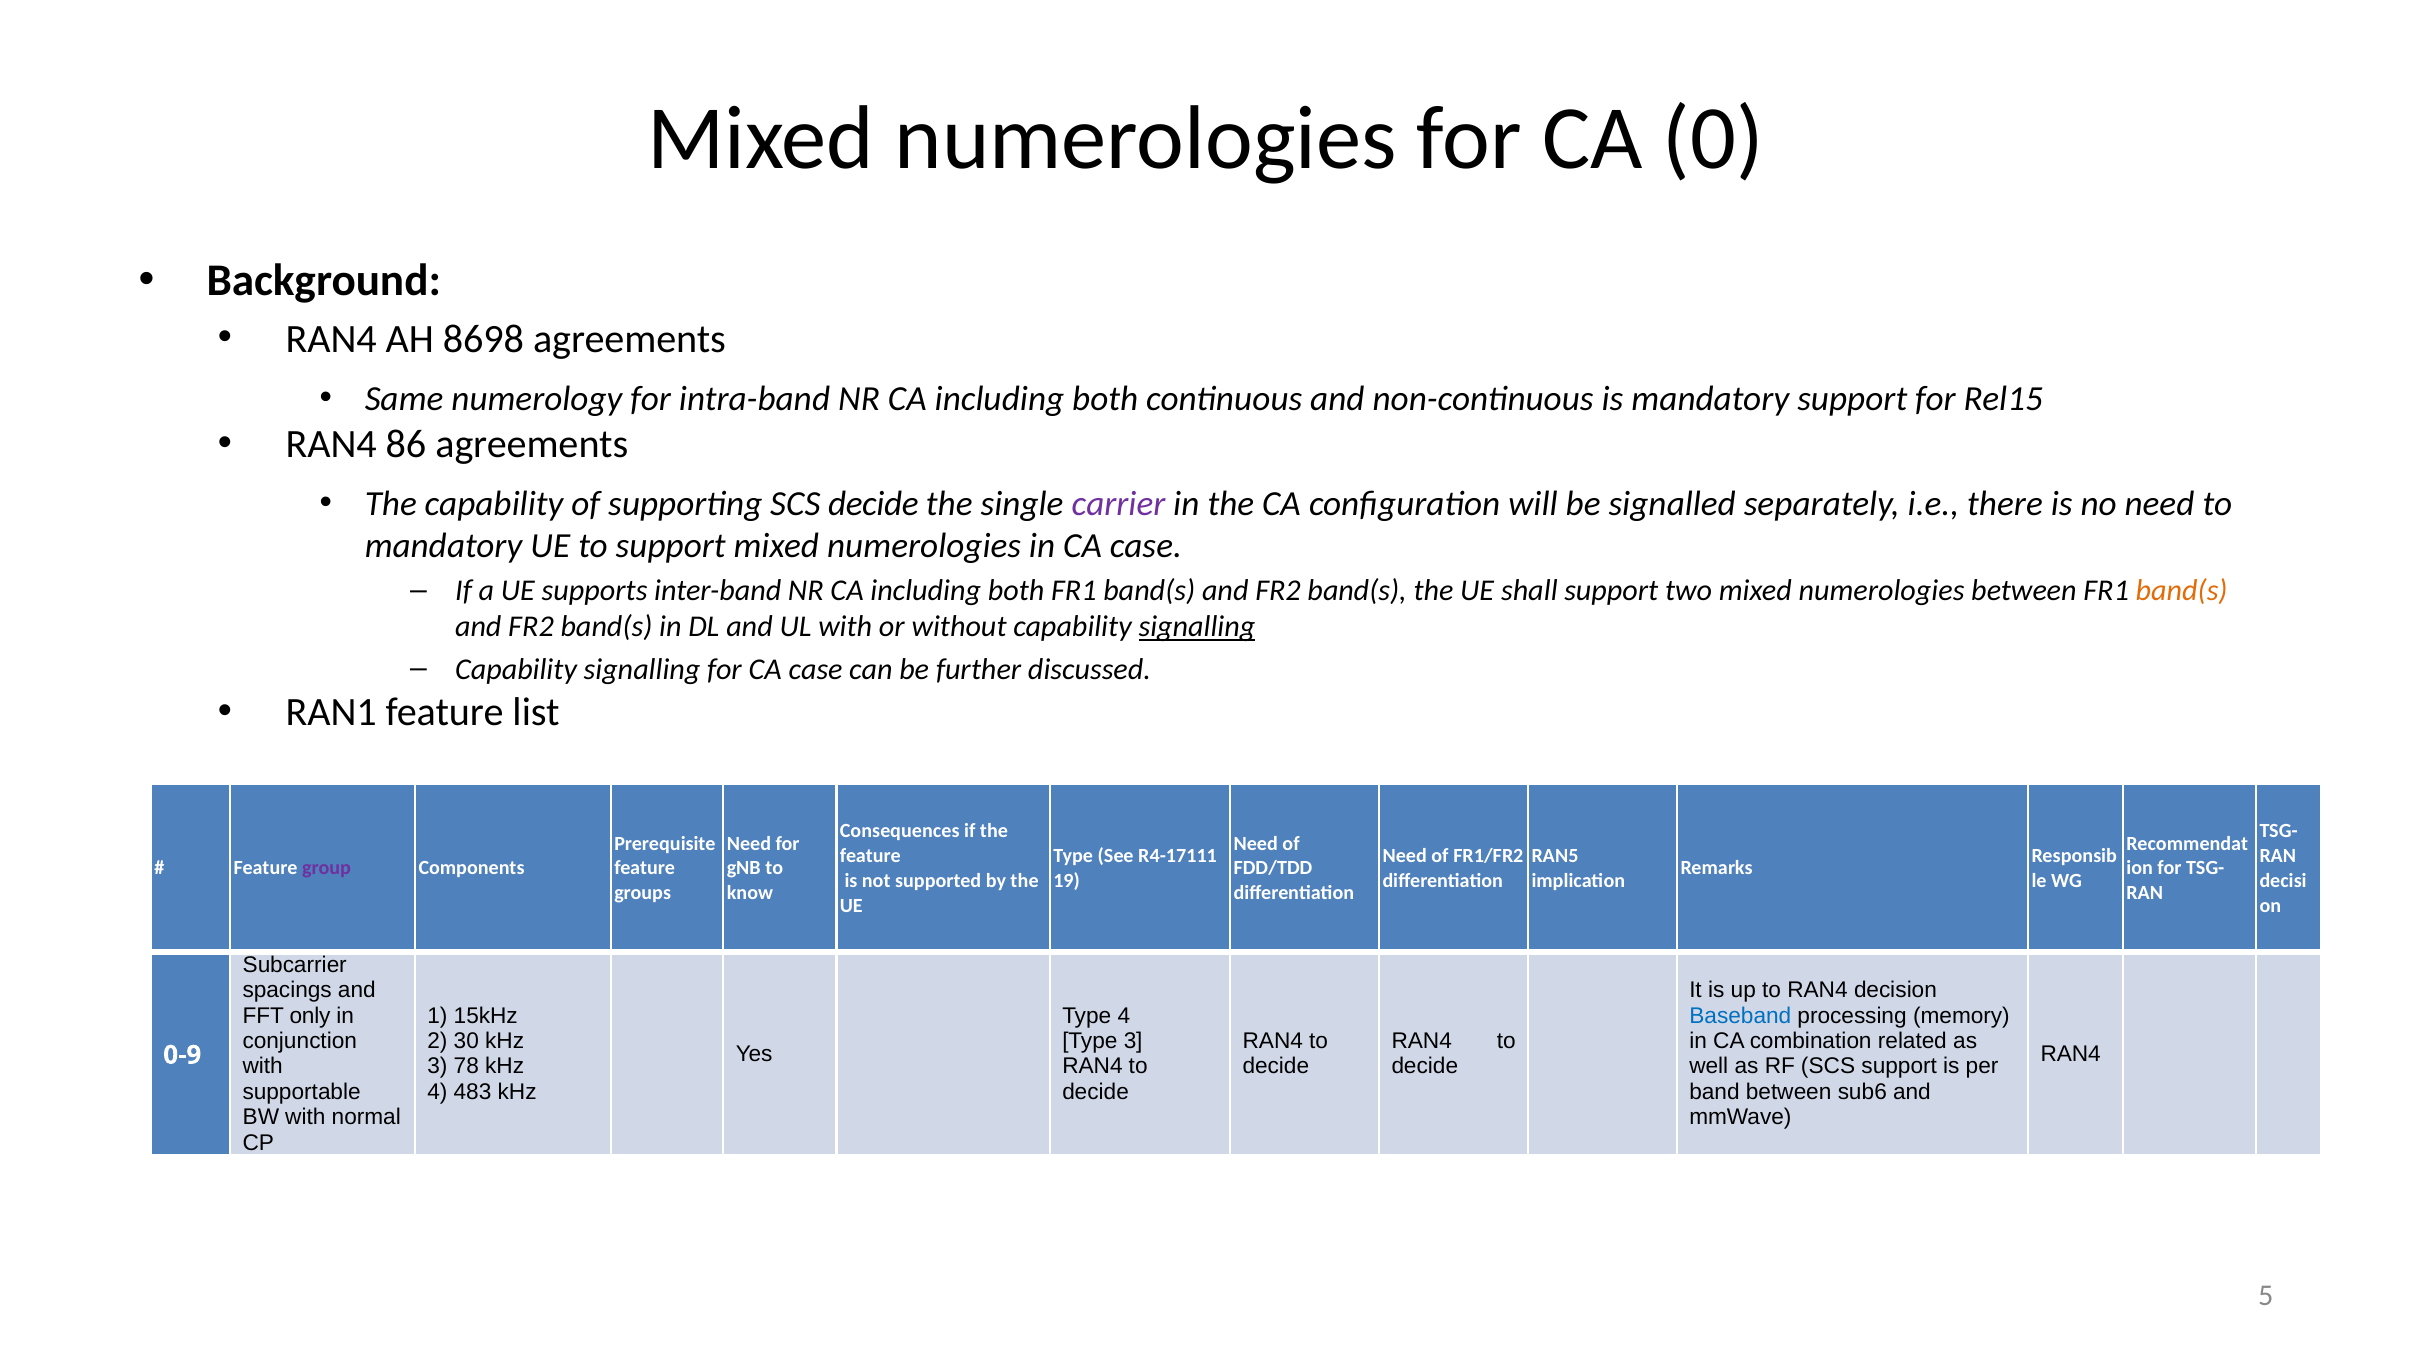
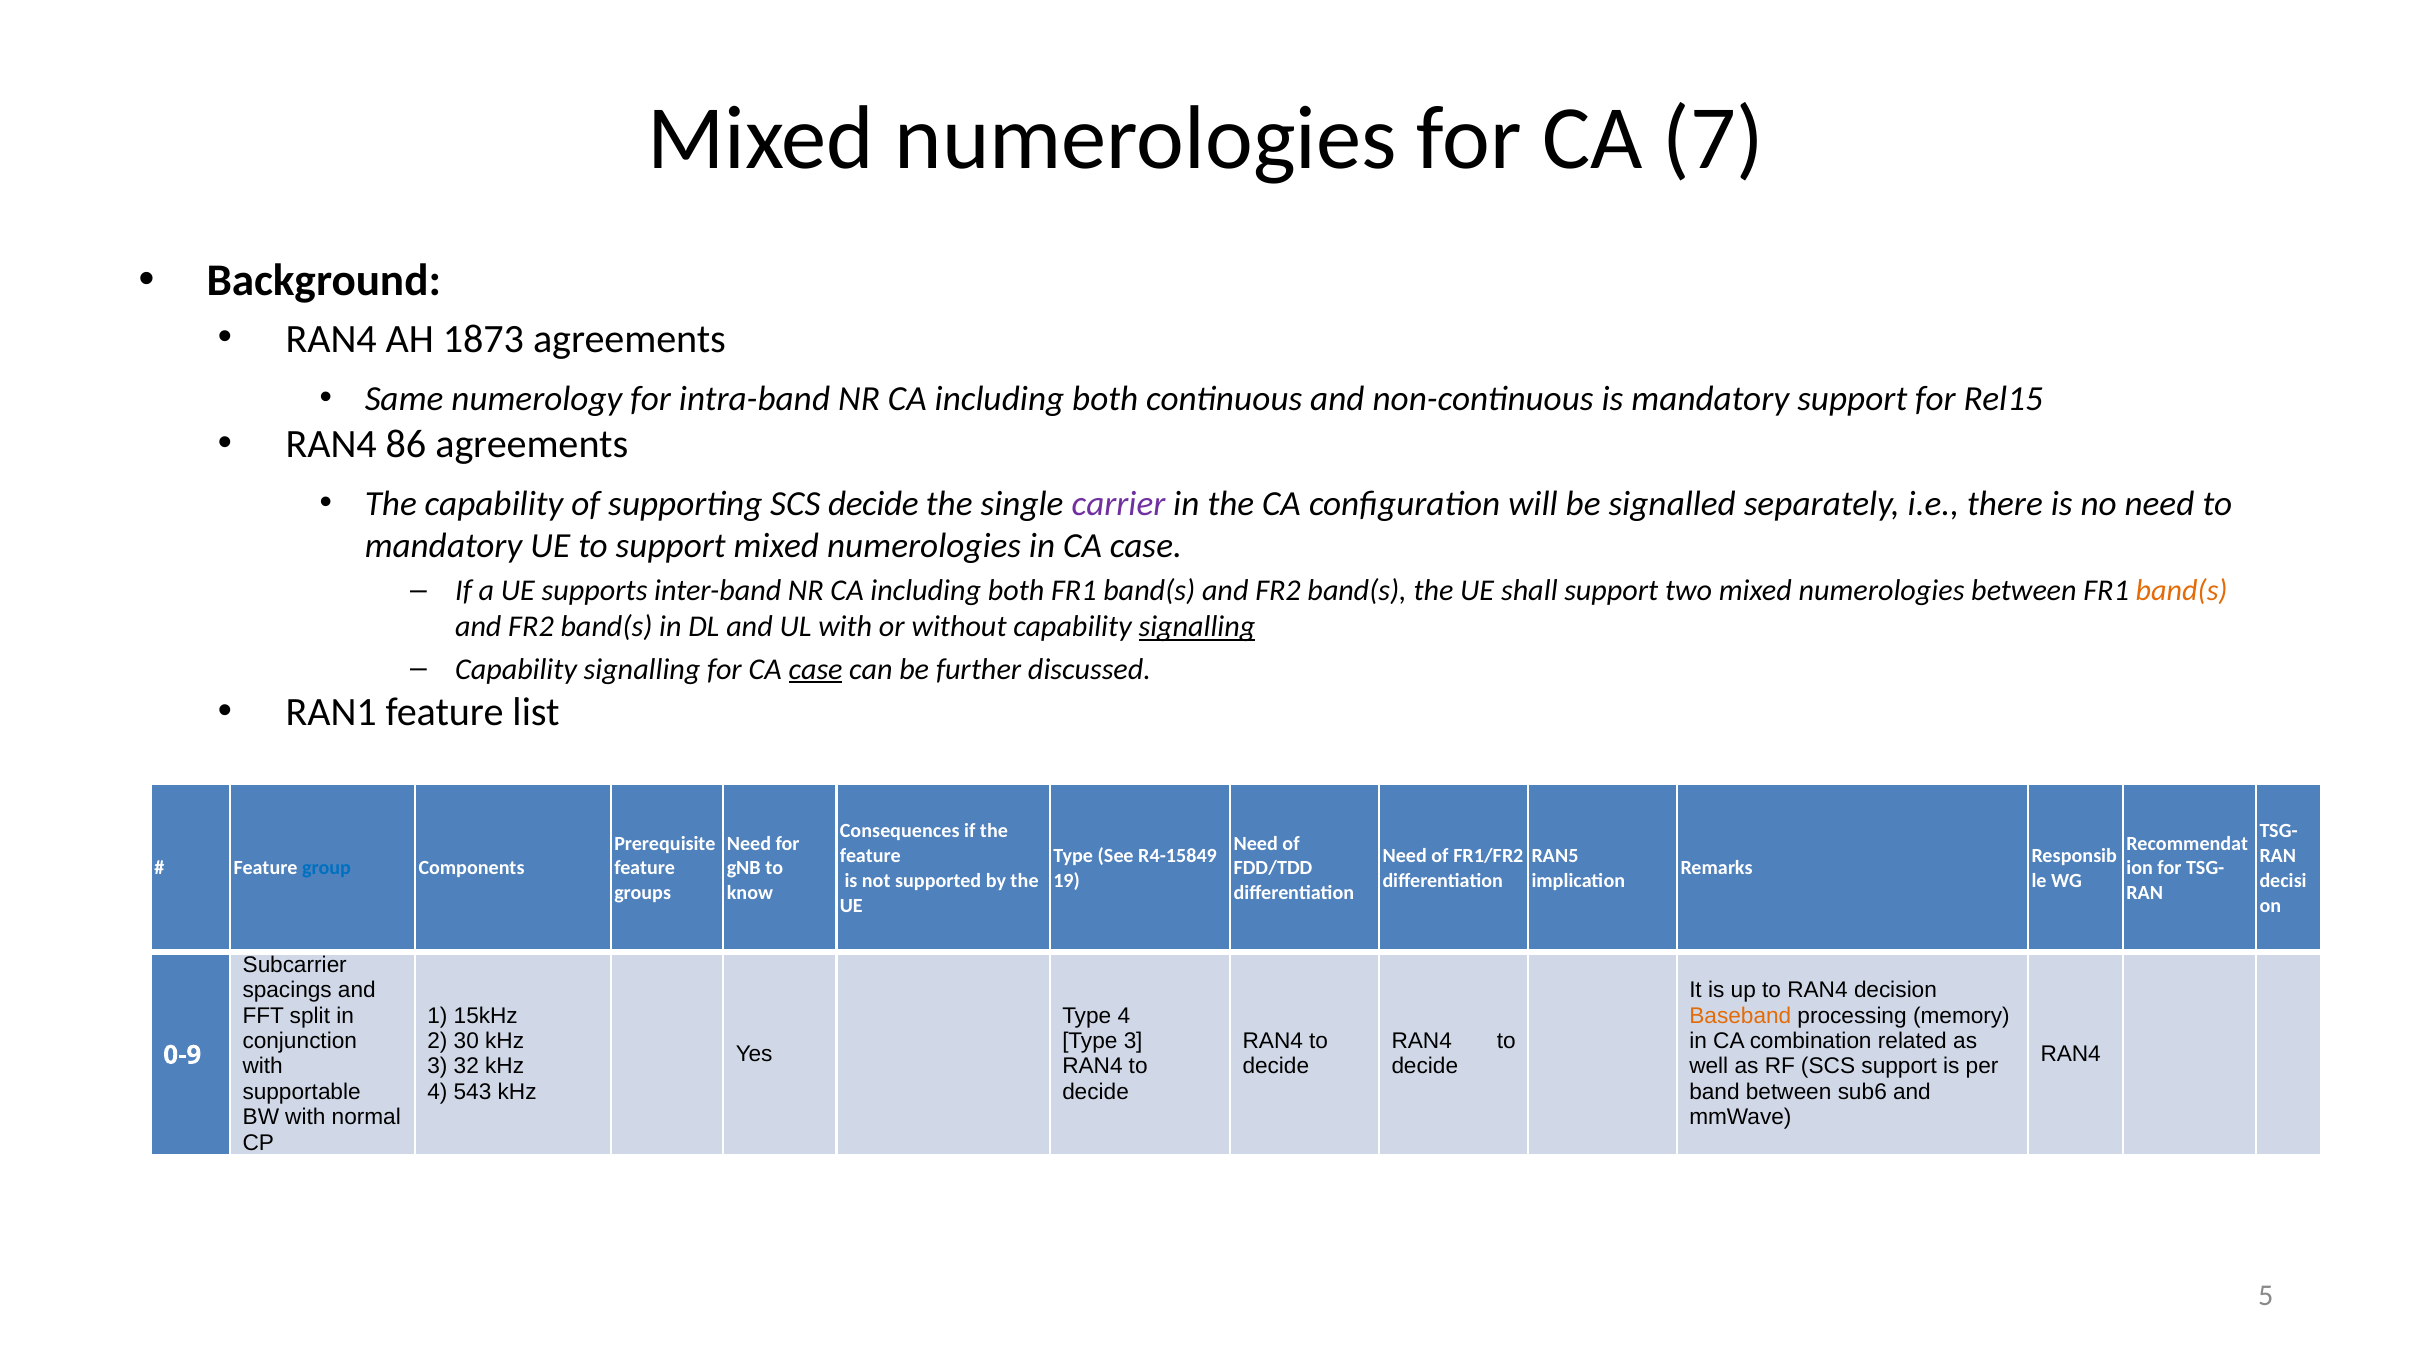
0: 0 -> 7 (1713, 139)
8698: 8698 -> 1873 (483, 339)
case underline: none -> present (816, 669)
R4-17111: R4-17111 -> R4-15849 (1178, 856)
group colour: purple -> blue (326, 868)
only: only -> split (310, 1016)
Baseband colour: blue -> orange (1740, 1016)
78: 78 -> 32 (466, 1066)
483: 483 -> 543 (473, 1092)
